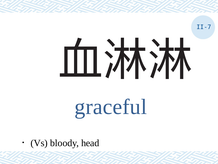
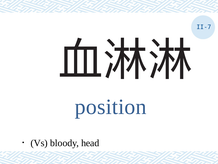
graceful: graceful -> position (111, 107)
